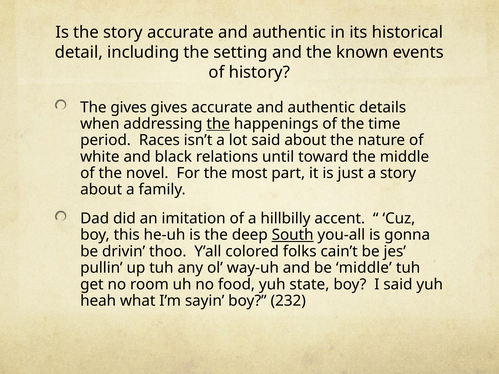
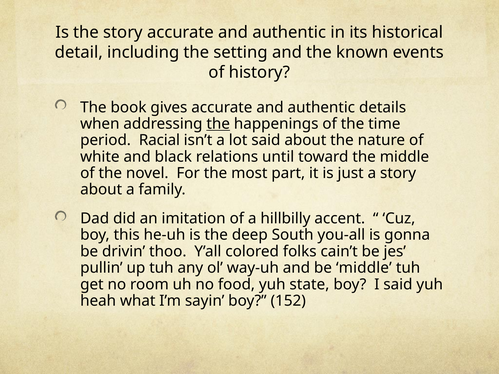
The gives: gives -> book (129, 107)
Races: Races -> Racial (159, 140)
South underline: present -> none (293, 235)
232: 232 -> 152 (288, 301)
